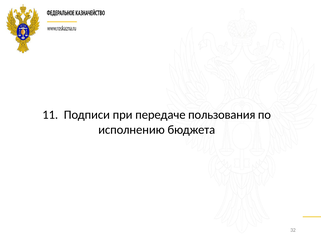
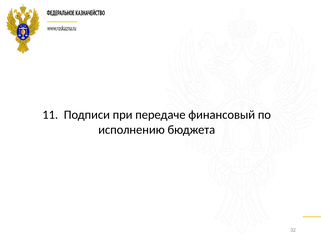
пользования: пользования -> финансовый (222, 115)
